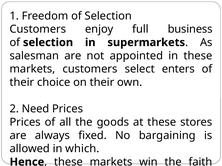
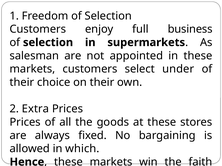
enters: enters -> under (178, 69)
Need: Need -> Extra (35, 109)
